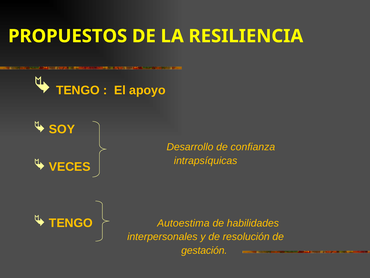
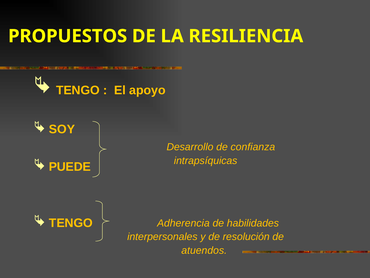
VECES: VECES -> PUEDE (70, 166)
Autoestima: Autoestima -> Adherencia (183, 223)
gestación: gestación -> atuendos (204, 250)
